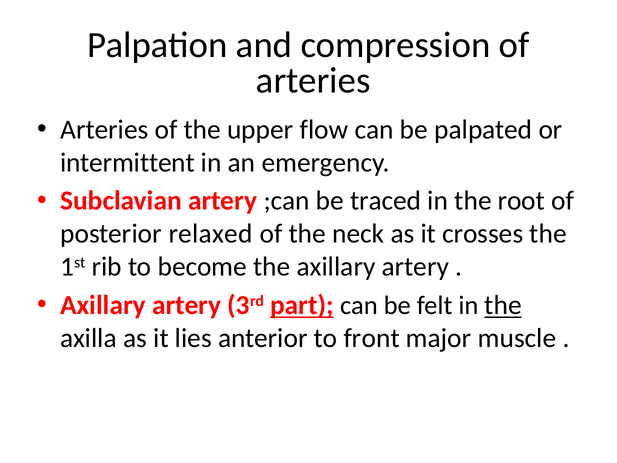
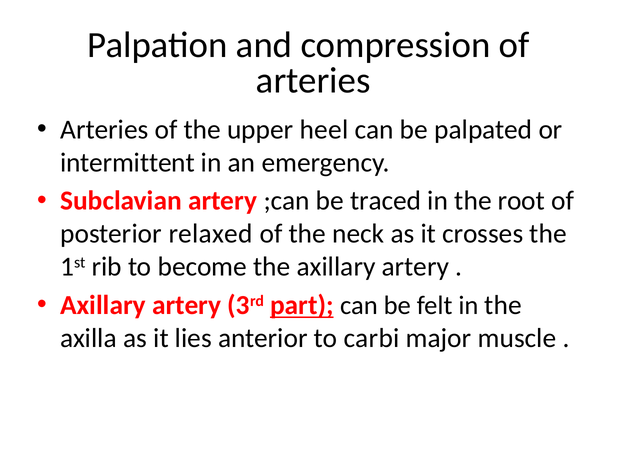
flow: flow -> heel (324, 129)
the underline: present -> none (503, 305)
front: front -> carbi (372, 338)
